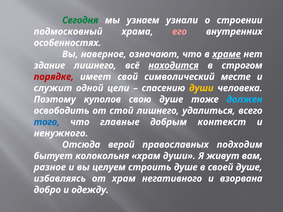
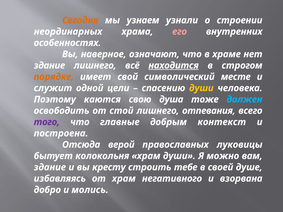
Сегодня colour: green -> orange (80, 20)
подмосковный: подмосковный -> неординарных (68, 32)
храме underline: present -> none (227, 54)
порядке colour: red -> orange (54, 77)
куполов: куполов -> каются (102, 100)
свою душе: душе -> душа (171, 100)
удалиться: удалиться -> отпевания (209, 111)
того colour: blue -> purple (47, 122)
ненужного: ненужного -> построена (61, 133)
подходим: подходим -> луковицы (240, 145)
живут: живут -> можно (223, 156)
разное: разное -> здание (50, 167)
целуем: целуем -> кресту (109, 167)
строить душе: душе -> тебе (186, 167)
одежду: одежду -> молись (90, 190)
